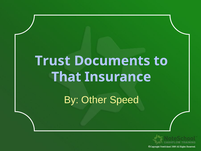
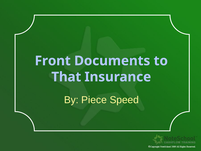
Trust: Trust -> Front (53, 61)
Other: Other -> Piece (94, 100)
